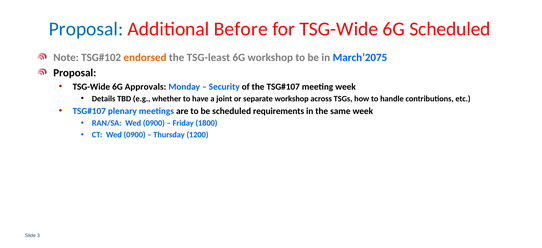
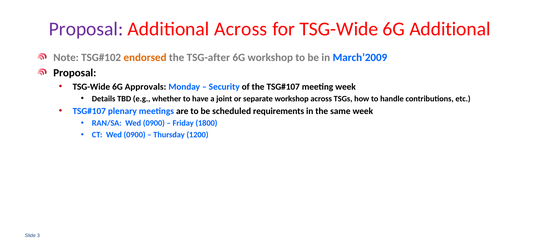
Proposal colour: blue -> purple (86, 29)
Additional Before: Before -> Across (241, 29)
6G Scheduled: Scheduled -> Additional (450, 29)
TSG-least: TSG-least -> TSG-after (208, 57)
March’2075: March’2075 -> March’2009 (360, 57)
